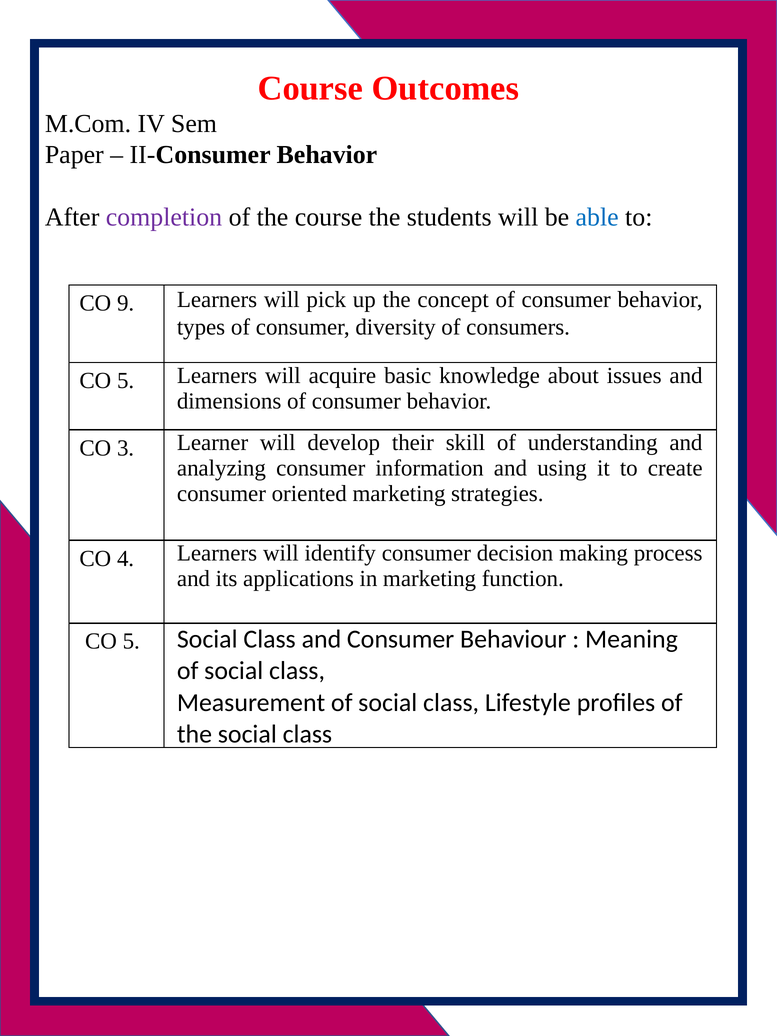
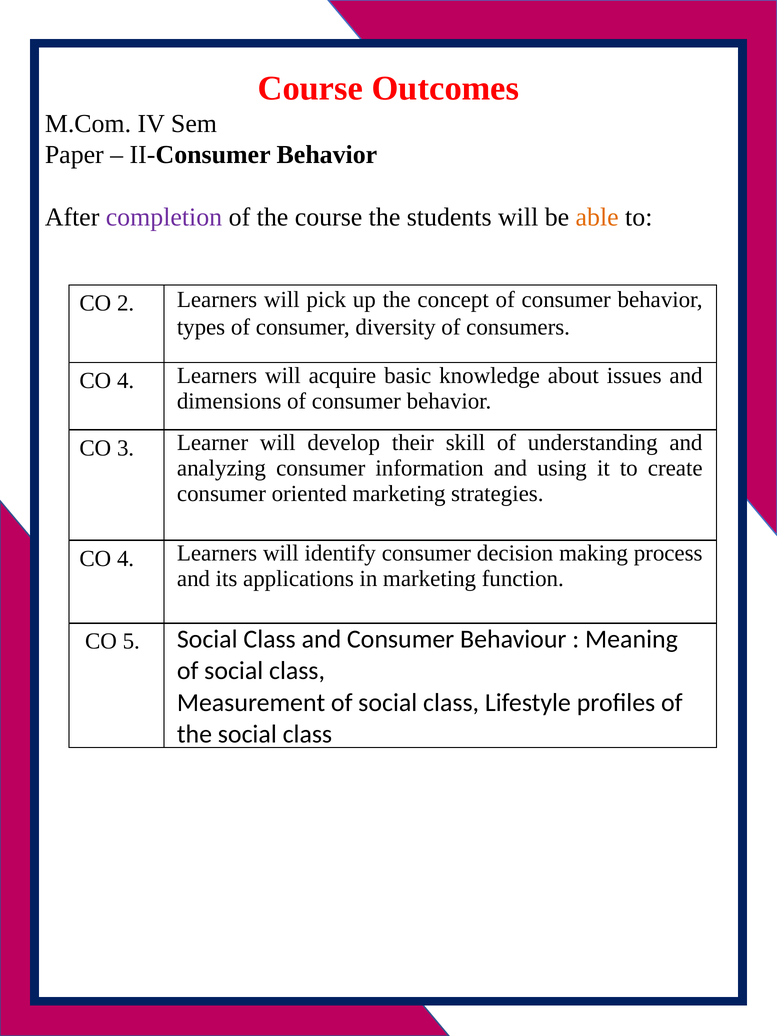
able colour: blue -> orange (597, 217)
9: 9 -> 2 (126, 303)
5: 5 -> 4 (126, 381)
